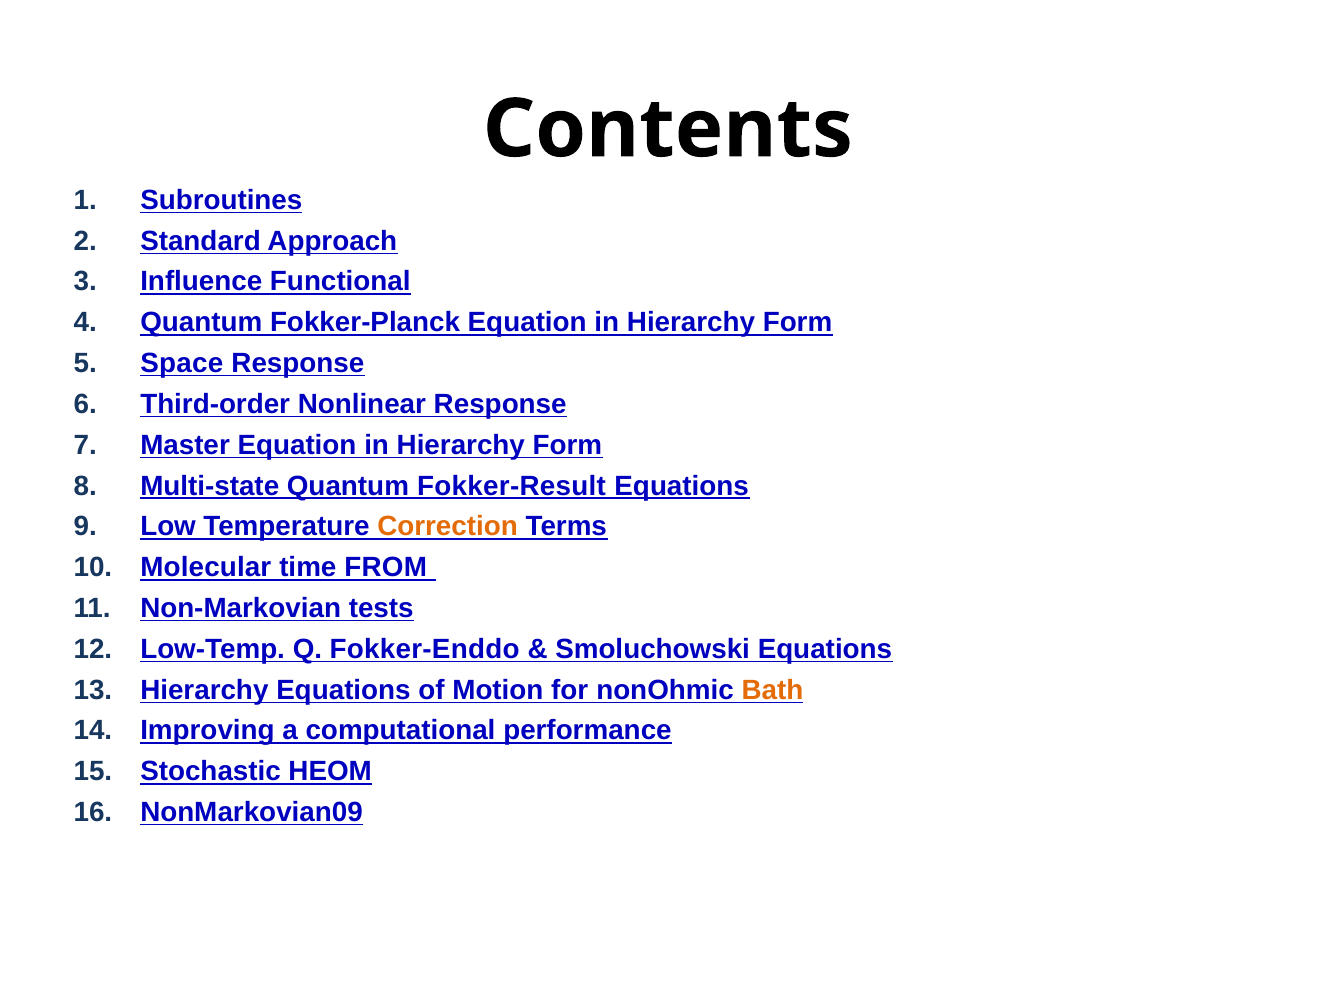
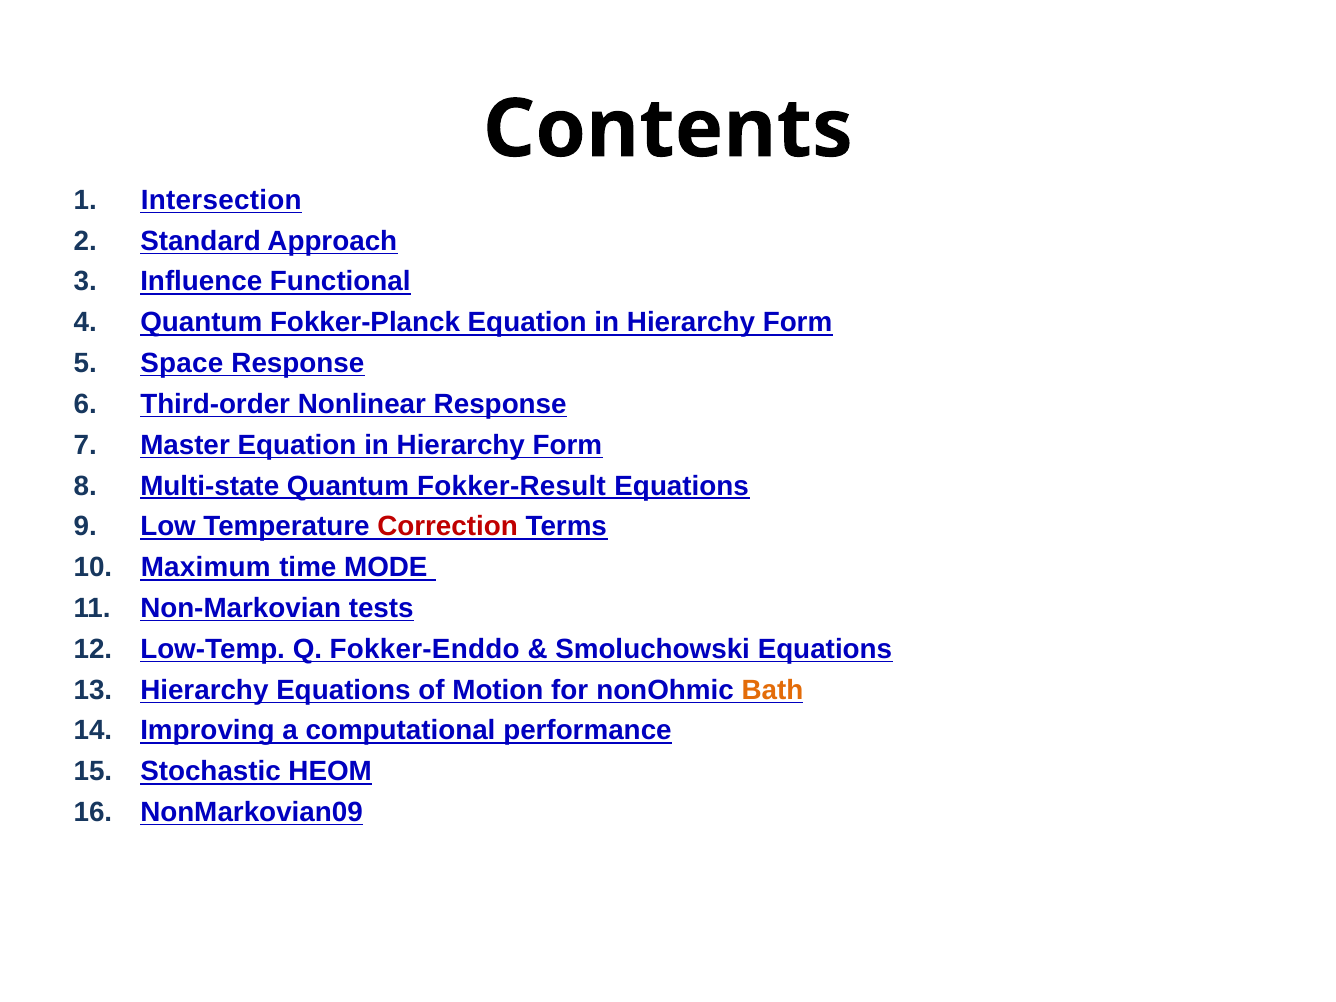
Subroutines: Subroutines -> Intersection (221, 200)
Correction colour: orange -> red (448, 527)
Molecular: Molecular -> Maximum (206, 568)
FROM: FROM -> MODE (386, 568)
